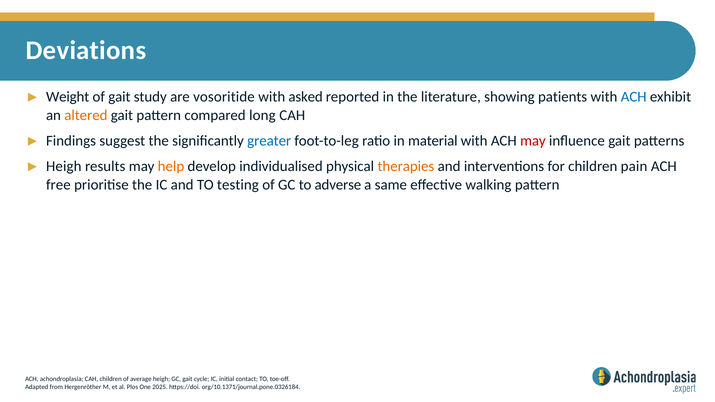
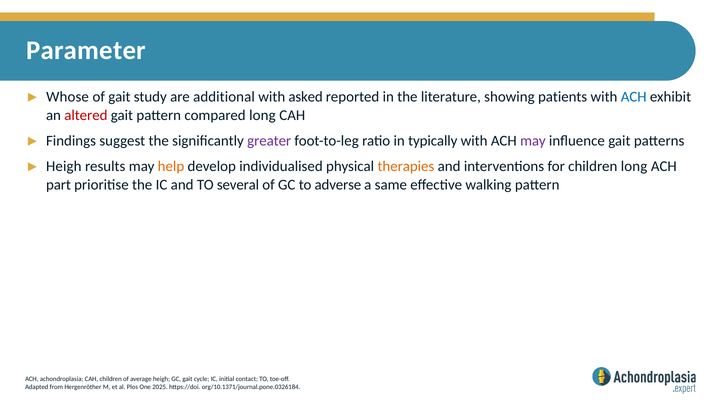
Deviations: Deviations -> Parameter (86, 50)
Weight: Weight -> Whose (68, 97)
vosoritide: vosoritide -> additional (224, 97)
altered colour: orange -> red (86, 115)
greater colour: blue -> purple (269, 141)
material: material -> typically (433, 141)
may colour: red -> purple (533, 141)
children pain: pain -> long (634, 167)
free: free -> part (58, 185)
testing: testing -> several (238, 185)
